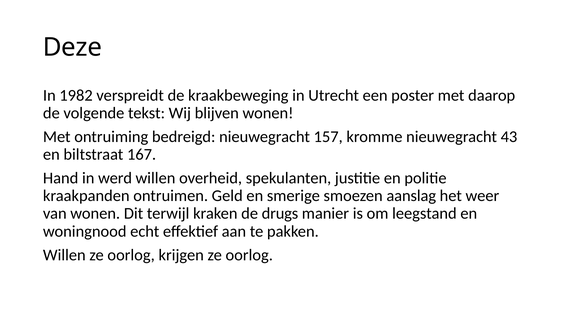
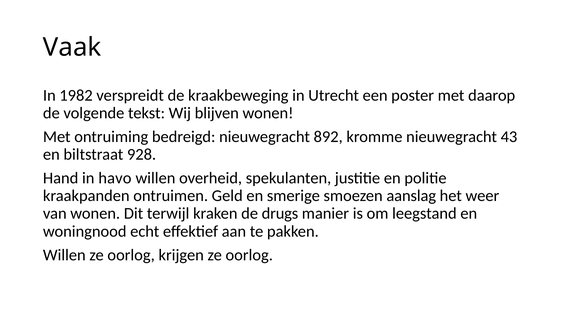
Deze: Deze -> Vaak (72, 47)
157: 157 -> 892 (328, 137)
167: 167 -> 928 (142, 155)
werd: werd -> havo (115, 178)
